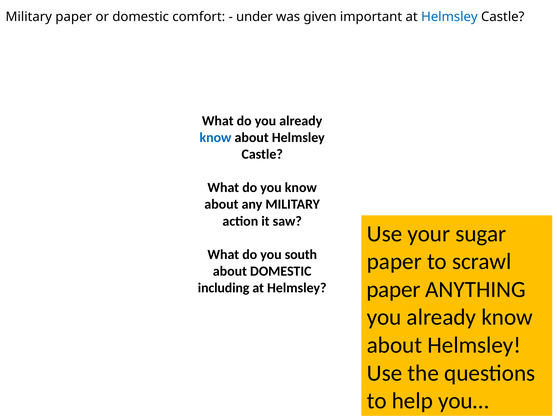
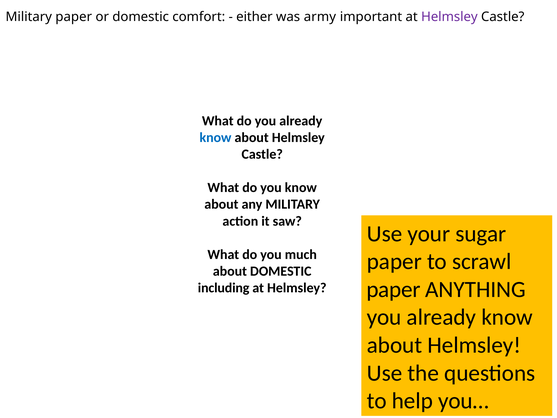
under: under -> either (254, 17)
given: given -> army (320, 17)
Helmsley colour: blue -> purple (449, 17)
south: south -> much (301, 254)
